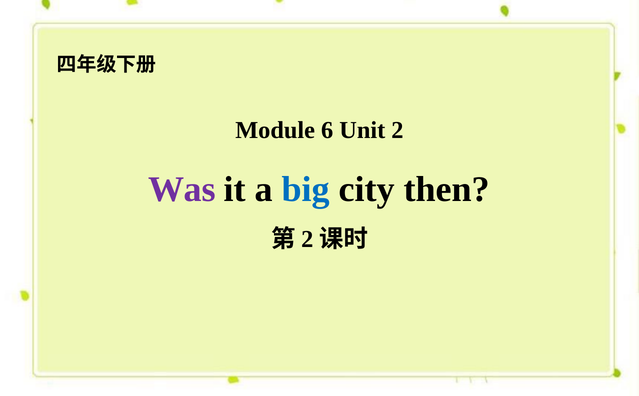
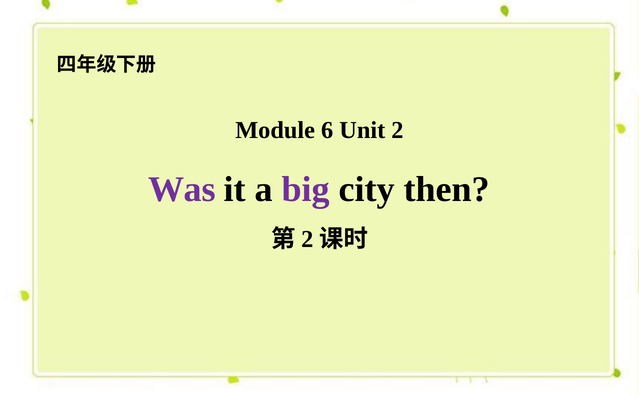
big colour: blue -> purple (306, 189)
